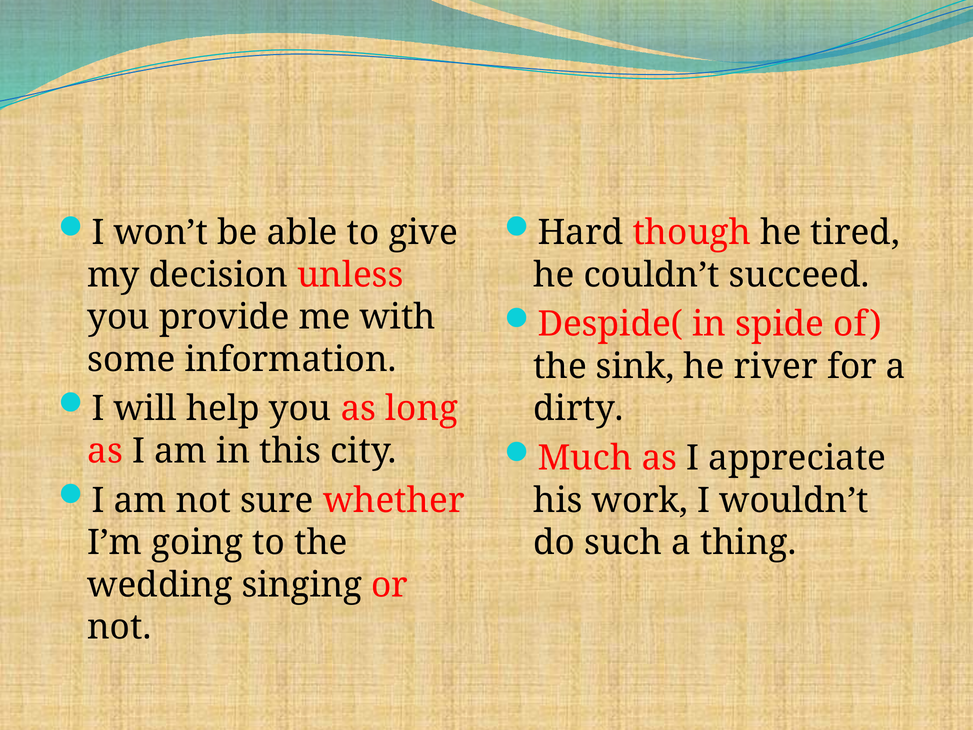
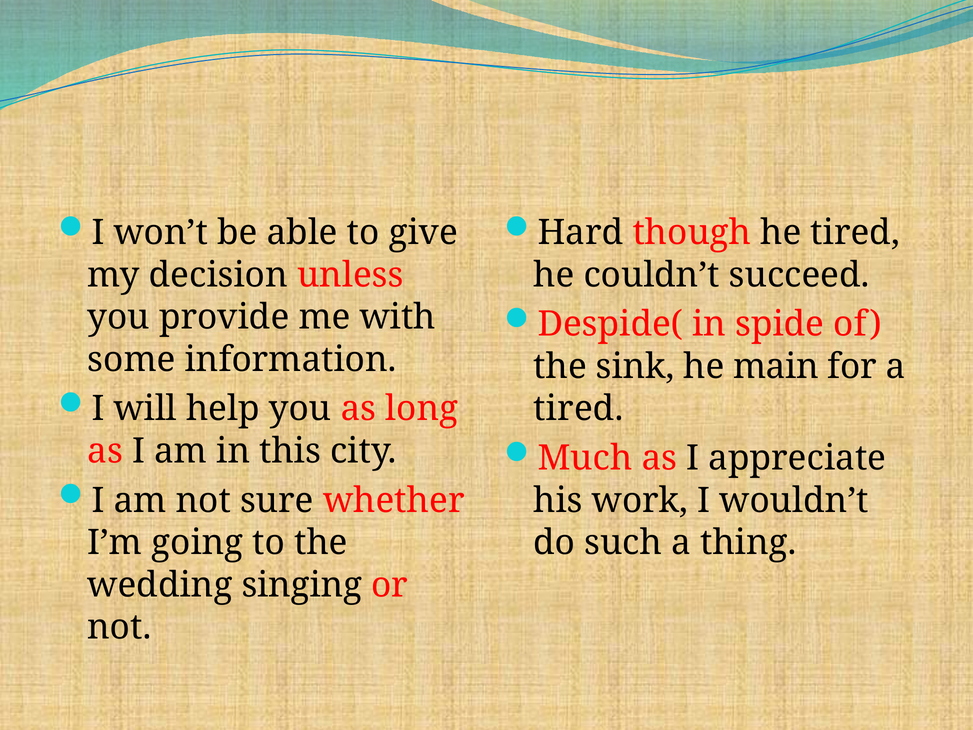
river: river -> main (776, 366)
dirty: dirty -> tired (578, 409)
